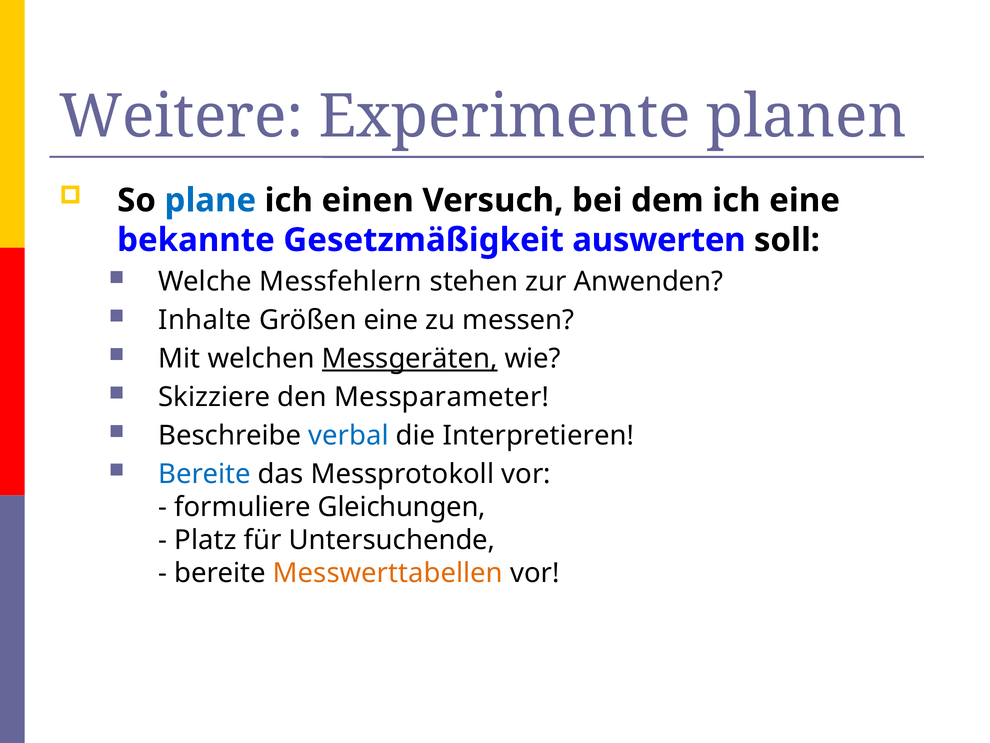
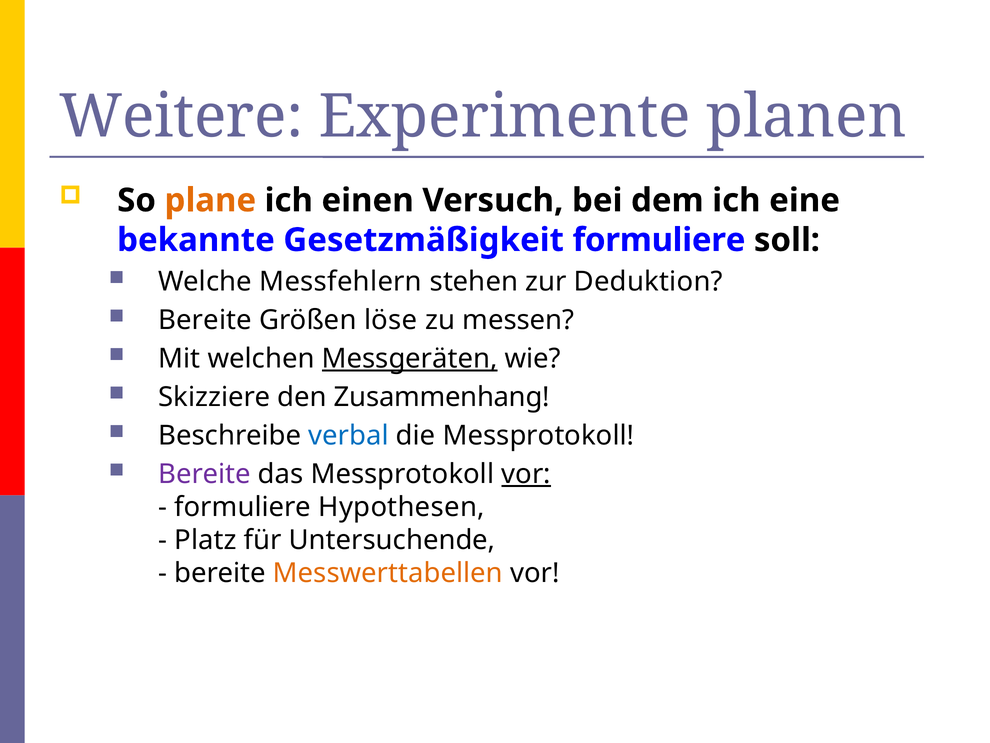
plane colour: blue -> orange (210, 200)
Gesetzmäßigkeit auswerten: auswerten -> formuliere (659, 240)
Anwenden: Anwenden -> Deduktion (648, 281)
Inhalte: Inhalte -> Bereite (205, 320)
Größen eine: eine -> löse (391, 320)
Messparameter: Messparameter -> Zusammenhang (442, 397)
die Interpretieren: Interpretieren -> Messprotokoll (538, 435)
Bereite colour: blue -> purple (205, 474)
vor underline: none -> present (526, 474)
Gleichungen: Gleichungen -> Hypothesen (402, 507)
